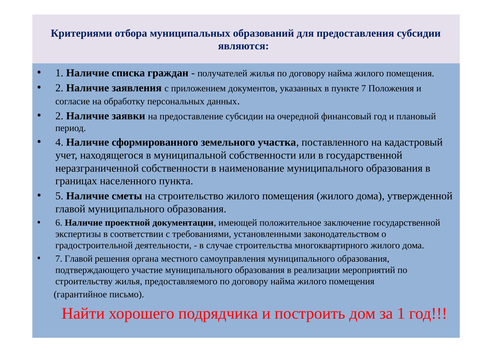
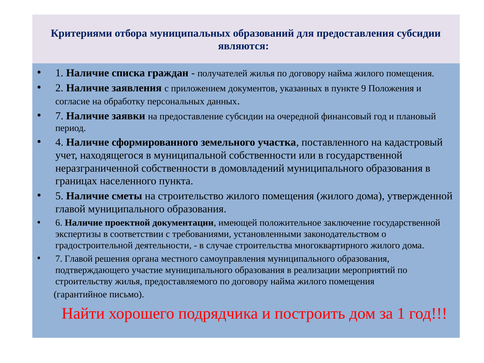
пункте 7: 7 -> 9 (364, 88)
2: 2 -> 7 (59, 116)
наименование: наименование -> домовладений (252, 168)
